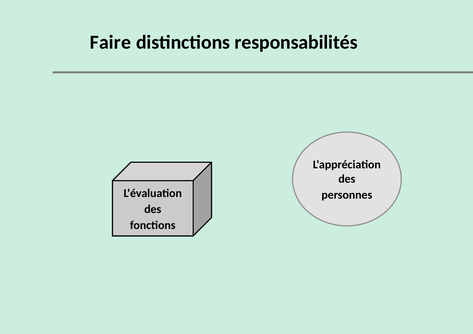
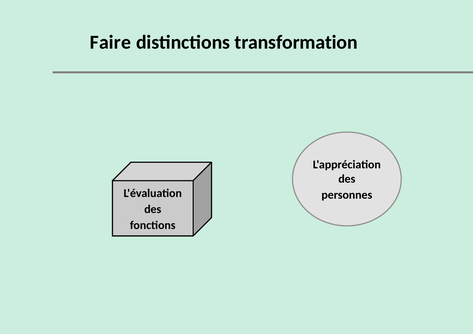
responsabilités: responsabilités -> transformation (296, 42)
